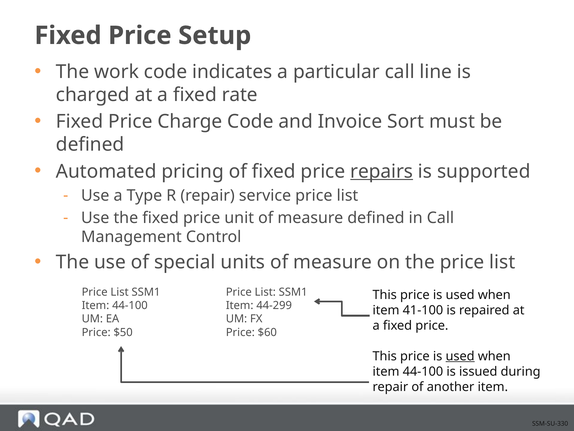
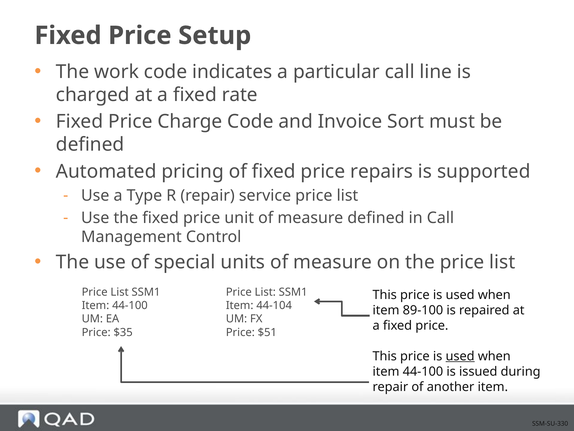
repairs underline: present -> none (382, 171)
44-299: 44-299 -> 44-104 (274, 305)
41-100: 41-100 -> 89-100 (423, 310)
$50: $50 -> $35 (123, 332)
$60: $60 -> $51 (267, 332)
